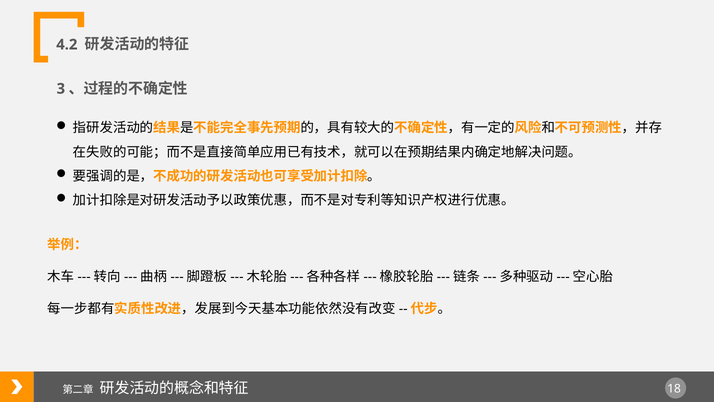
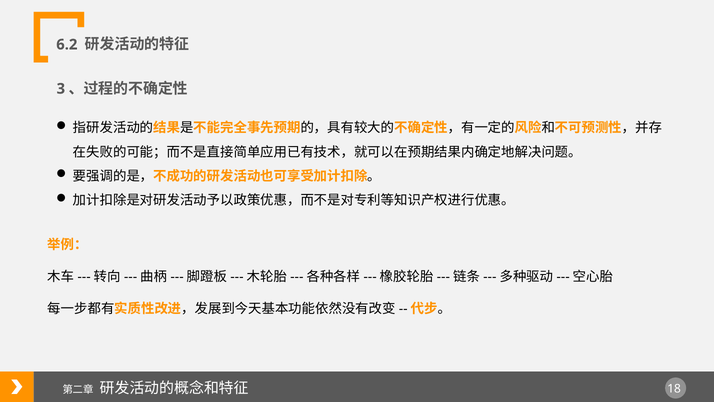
4.2: 4.2 -> 6.2 (67, 45)
